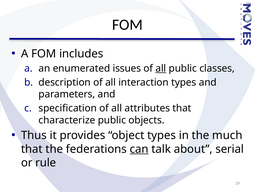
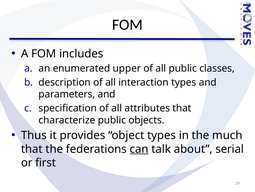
issues: issues -> upper (127, 68)
all underline: present -> none (161, 68)
rule: rule -> first (46, 162)
